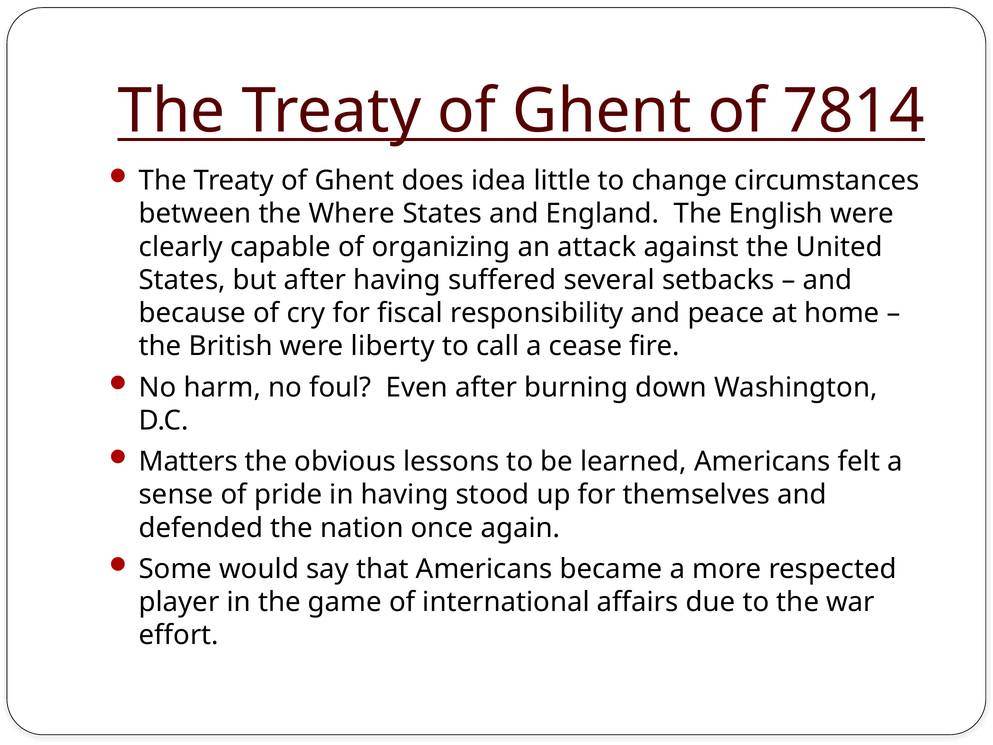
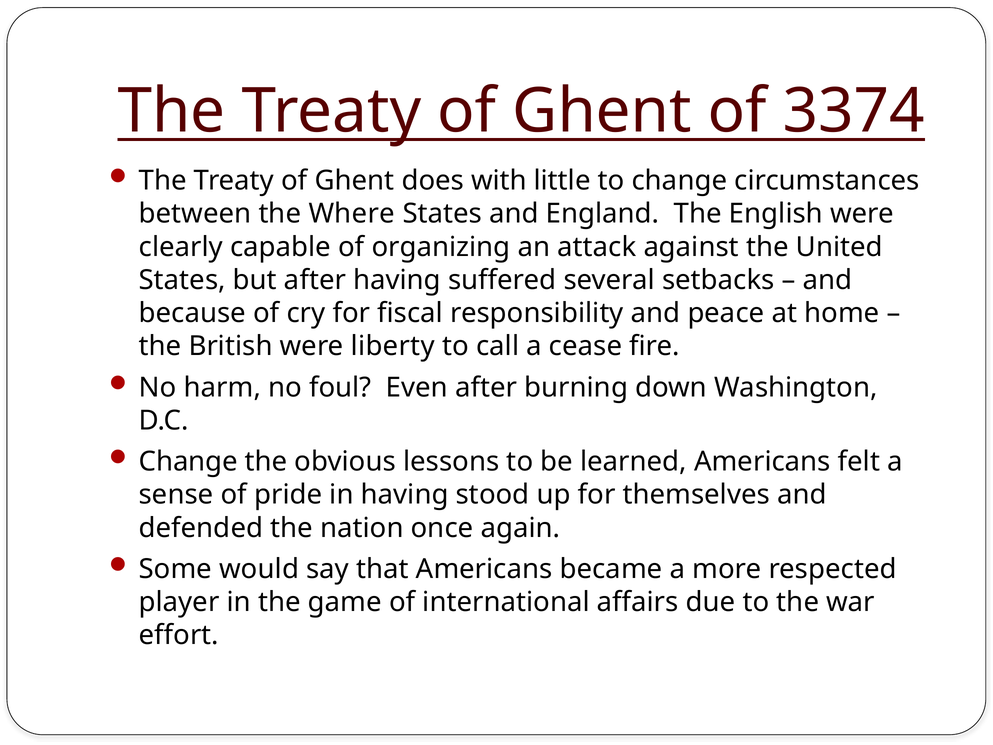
7814: 7814 -> 3374 (854, 111)
idea: idea -> with (499, 181)
Matters: Matters -> Change (188, 462)
